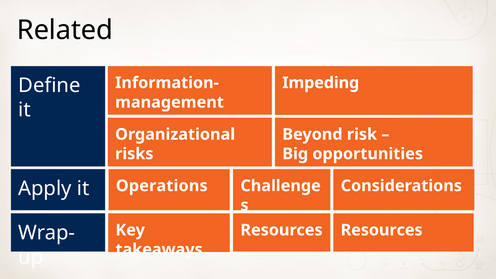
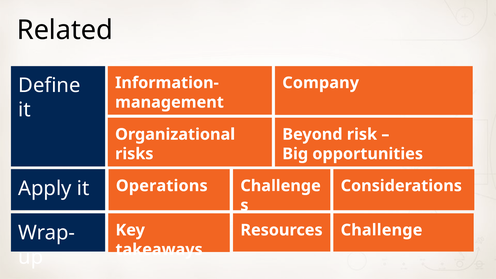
Impeding: Impeding -> Company (321, 83)
Resources Resources: Resources -> Challenge (382, 230)
